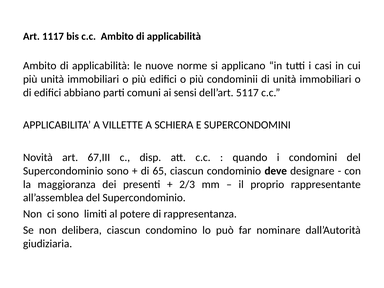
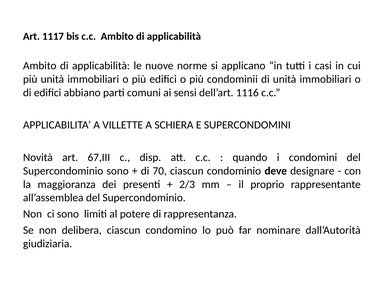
5117: 5117 -> 1116 (247, 93)
65: 65 -> 70 (160, 171)
